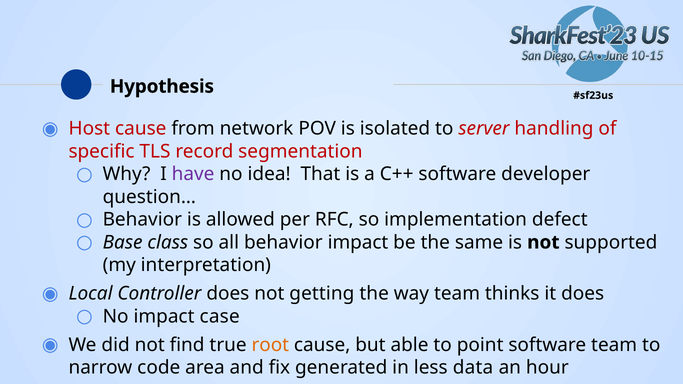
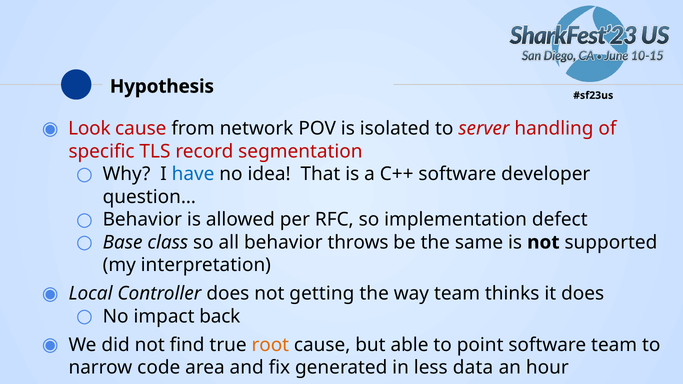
Host: Host -> Look (89, 129)
have colour: purple -> blue (193, 174)
behavior impact: impact -> throws (358, 242)
case: case -> back (220, 316)
